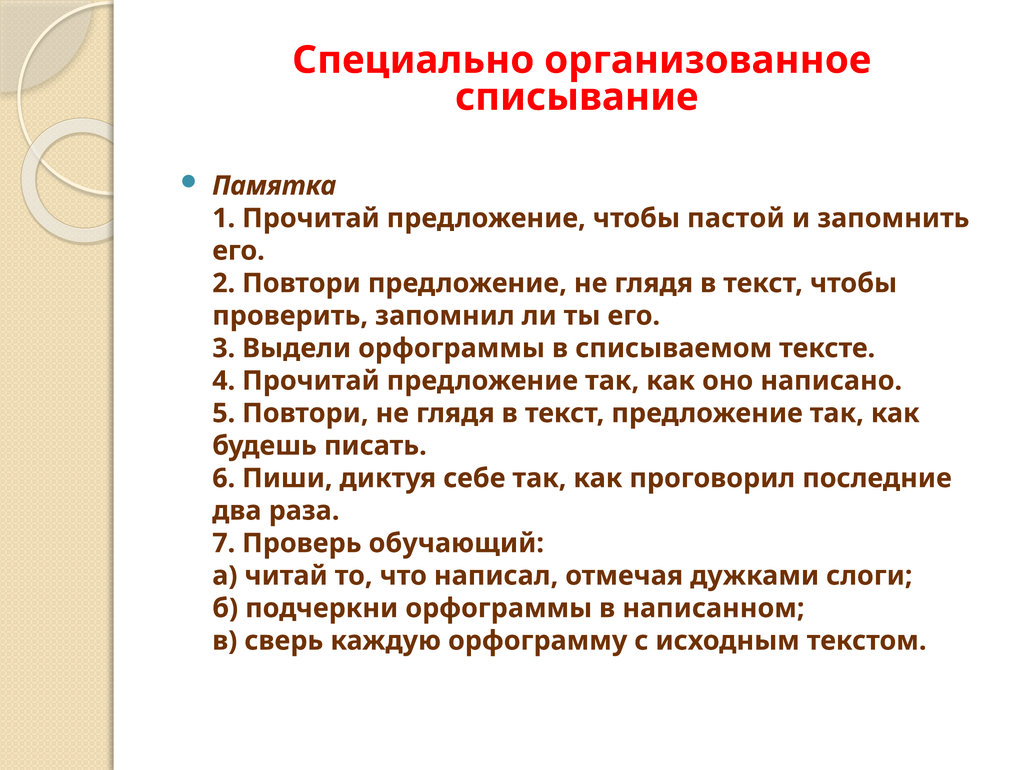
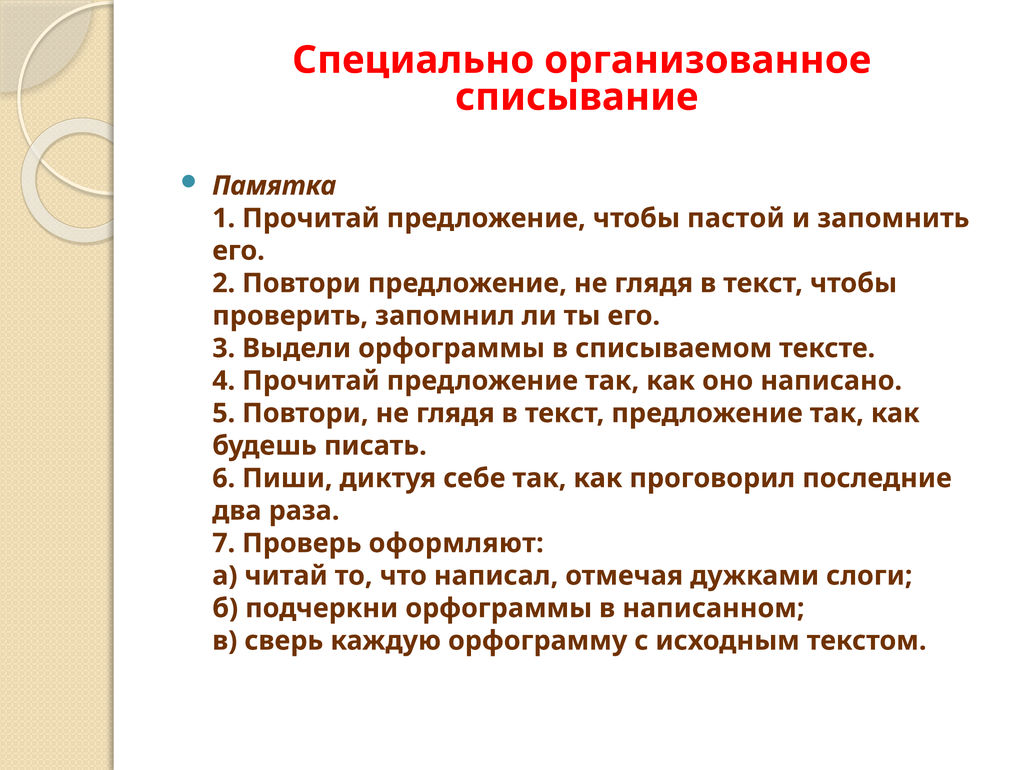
обучающий: обучающий -> оформляют (456, 543)
